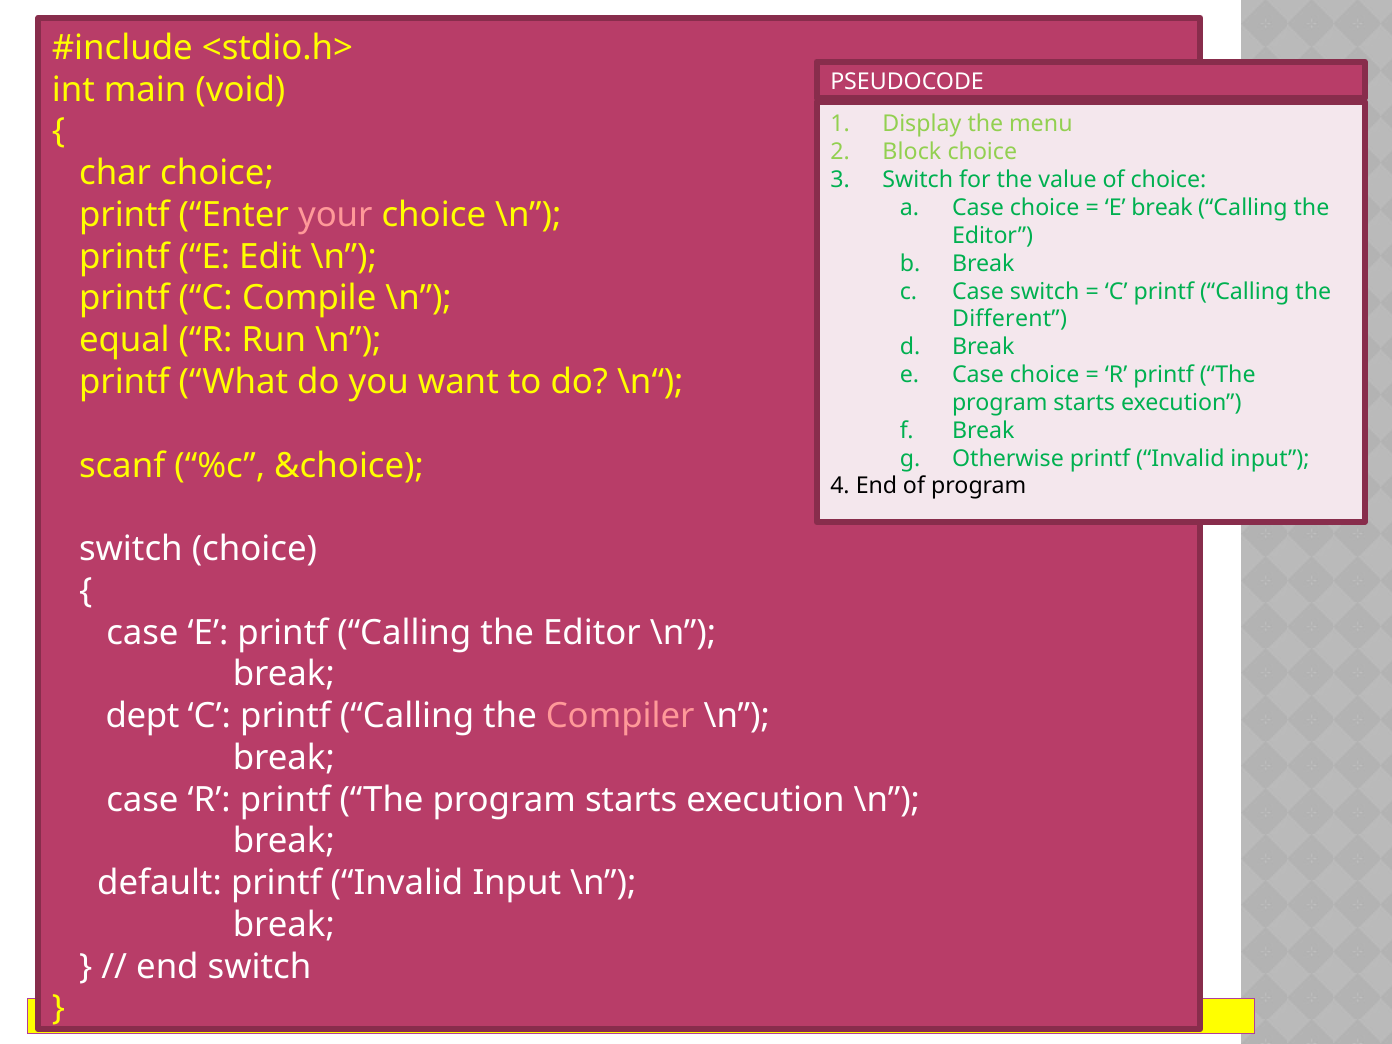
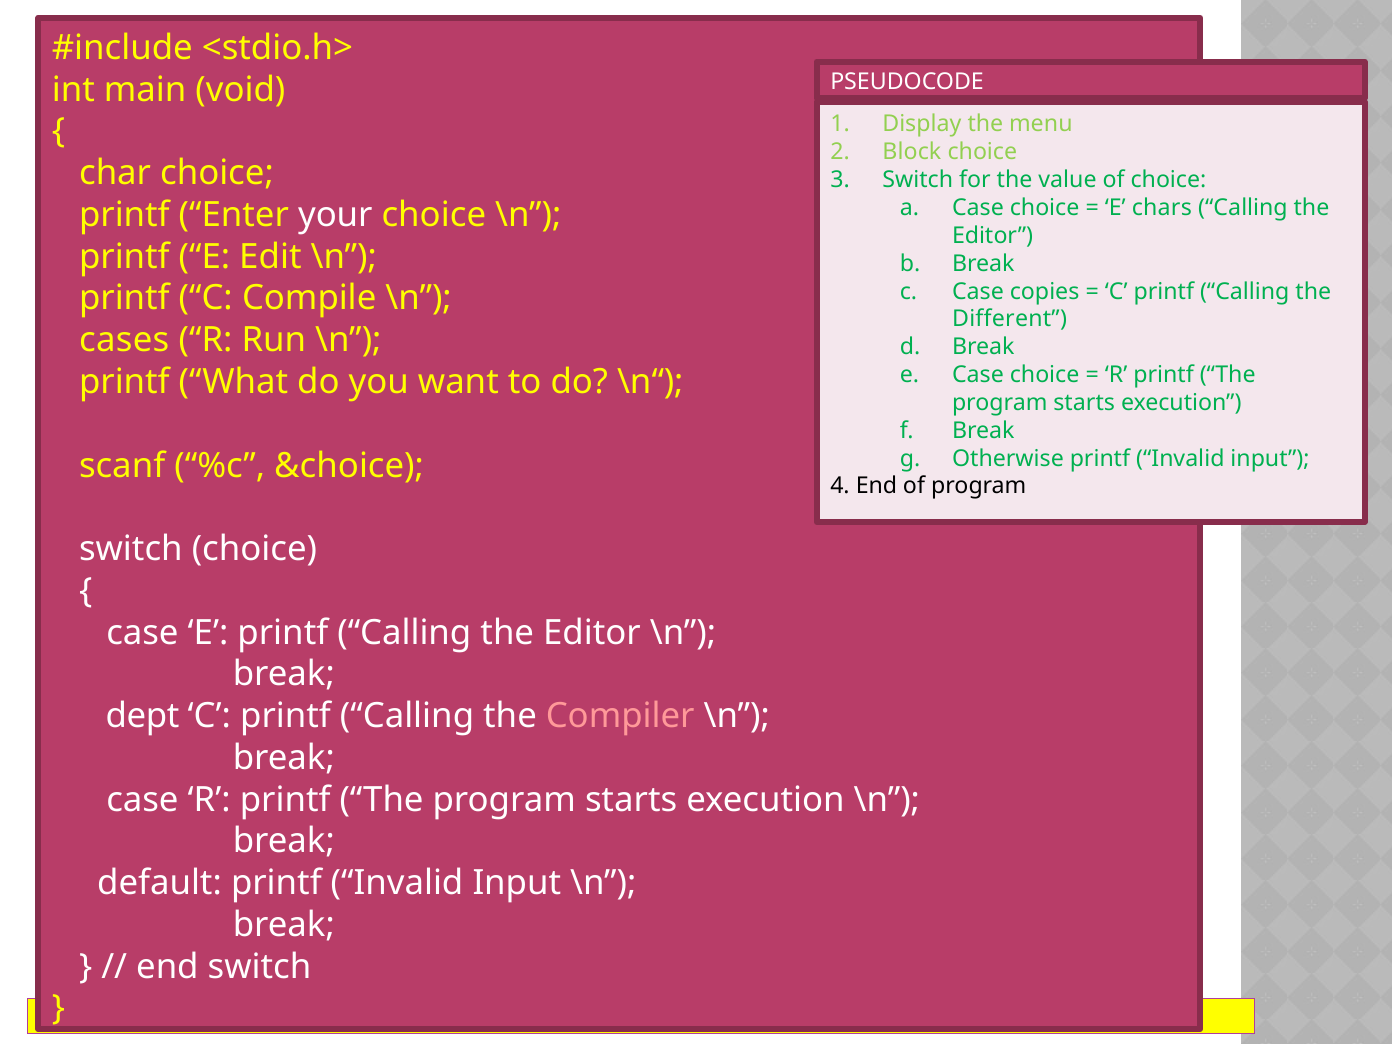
E break: break -> chars (1162, 208)
your colour: pink -> white (335, 215)
Case switch: switch -> copies (1045, 291)
equal: equal -> cases (124, 340)
